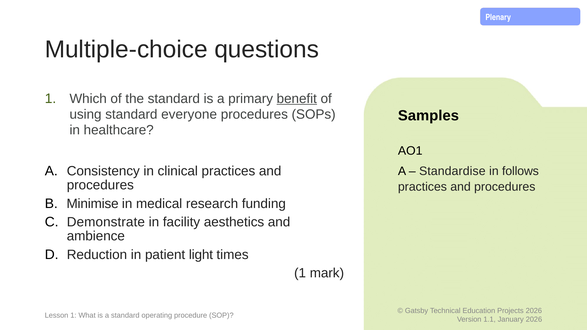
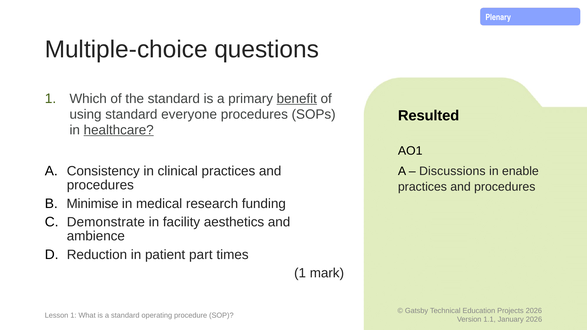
Samples: Samples -> Resulted (429, 116)
healthcare underline: none -> present (119, 130)
Standardise: Standardise -> Discussions (452, 171)
follows: follows -> enable (520, 171)
light: light -> part (201, 255)
